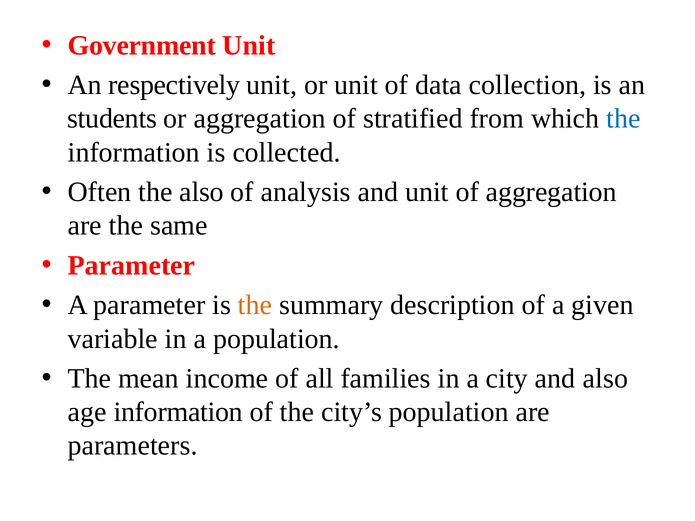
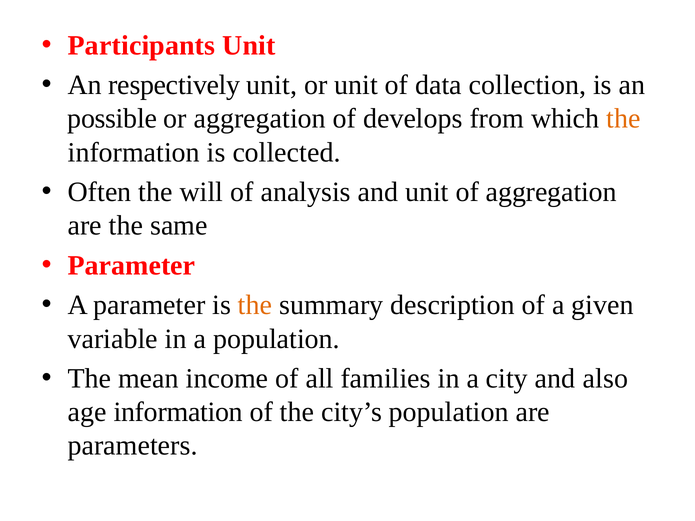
Government: Government -> Participants (142, 45)
students: students -> possible (112, 119)
stratified: stratified -> develops (413, 119)
the colour: blue -> orange (624, 119)
the also: also -> will (201, 192)
